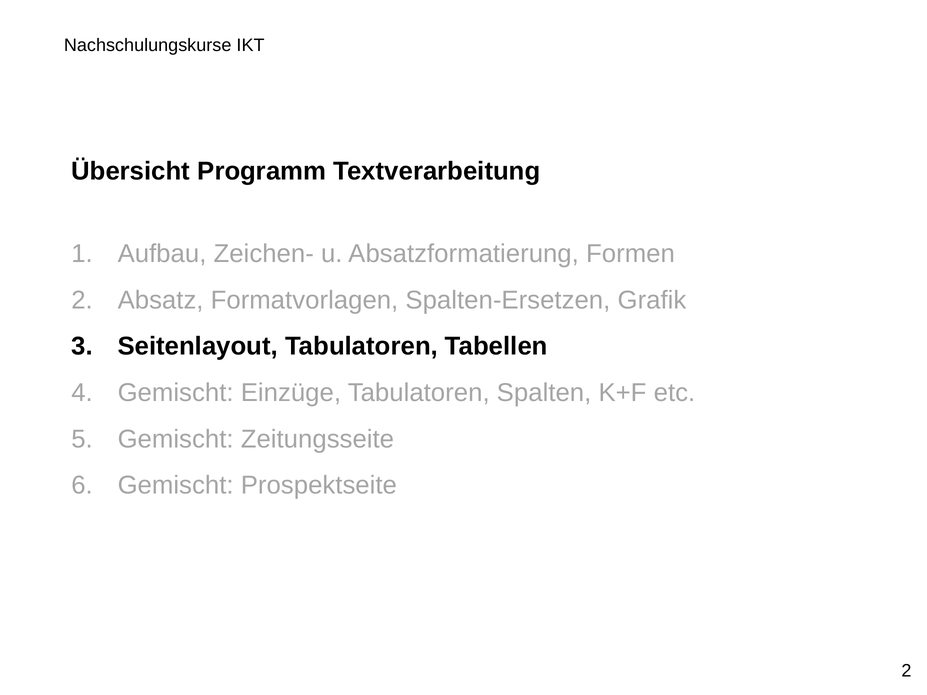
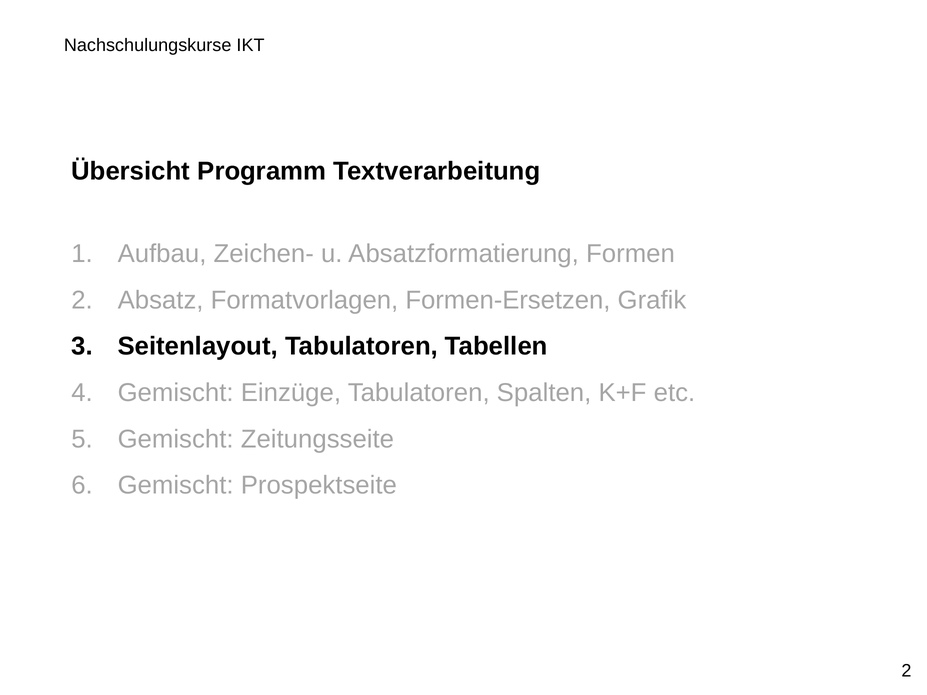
Spalten-Ersetzen: Spalten-Ersetzen -> Formen-Ersetzen (508, 300)
